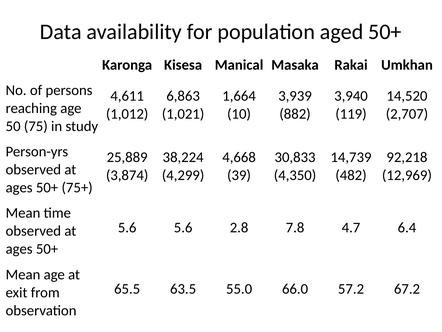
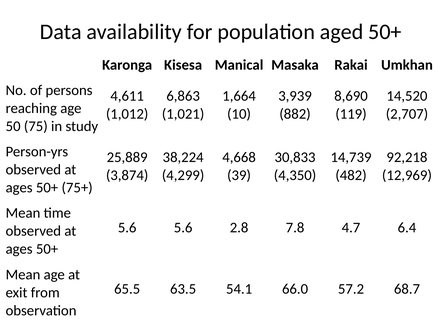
3,940: 3,940 -> 8,690 (351, 96)
55.0: 55.0 -> 54.1 (239, 289)
67.2: 67.2 -> 68.7 (407, 289)
